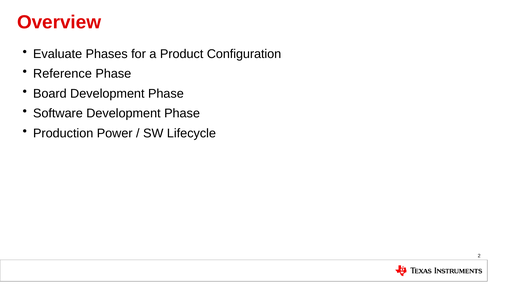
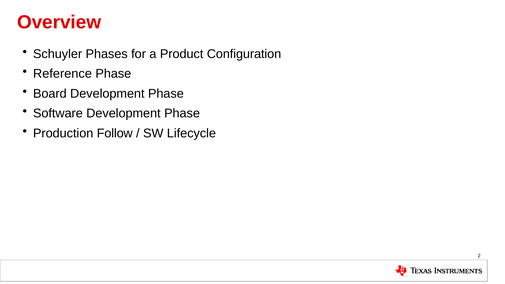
Evaluate: Evaluate -> Schuyler (58, 54)
Power: Power -> Follow (115, 133)
